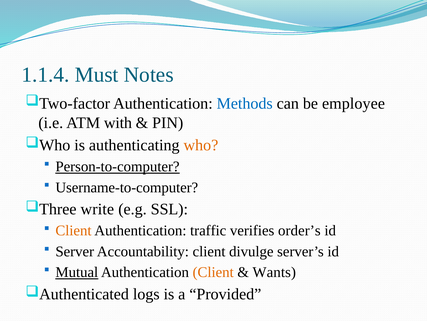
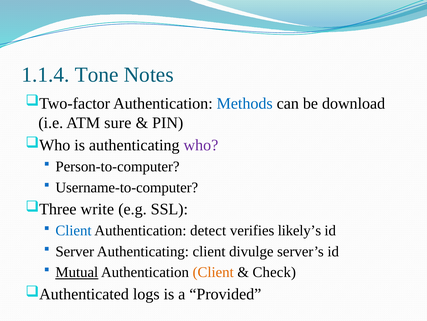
Must: Must -> Tone (97, 75)
employee: employee -> download (354, 103)
with: with -> sure (118, 122)
who colour: orange -> purple (201, 145)
Person-to-computer underline: present -> none (117, 166)
Client colour: orange -> blue (74, 230)
traffic: traffic -> detect (208, 230)
order’s: order’s -> likely’s (299, 230)
Server Accountability: Accountability -> Authenticating (143, 251)
Wants: Wants -> Check (274, 272)
